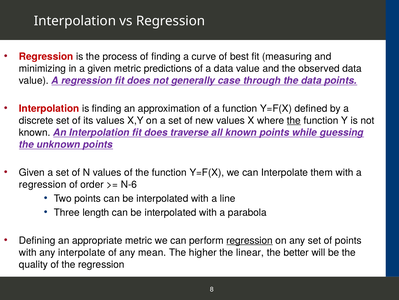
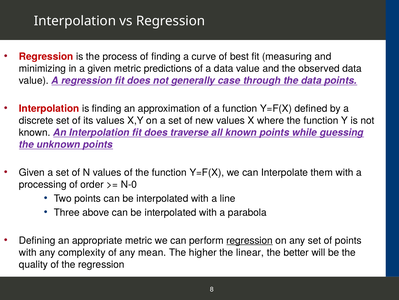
the underline: present -> none (294, 120)
regression: regression -> processing (43, 184)
N-6: N-6 -> N-0 (129, 184)
length: length -> above (96, 212)
any interpolate: interpolate -> complexity (82, 252)
